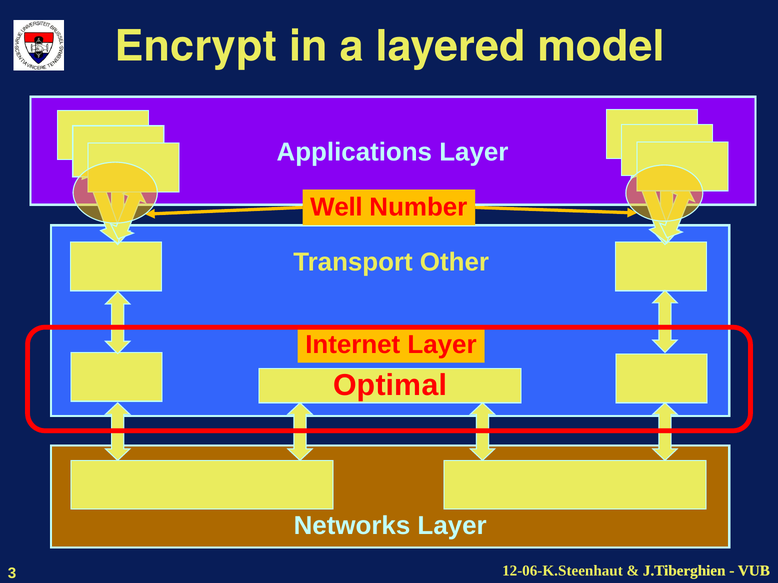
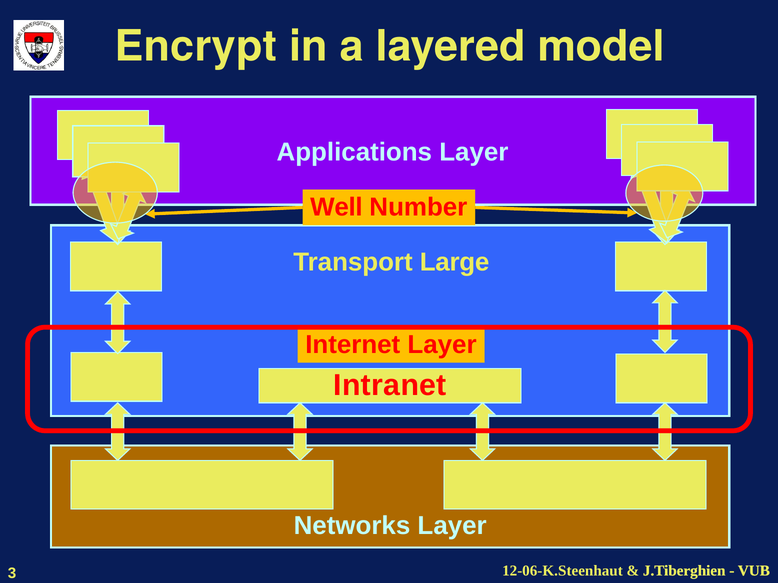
Other: Other -> Large (455, 262)
Optimal: Optimal -> Intranet (390, 386)
